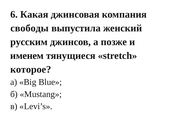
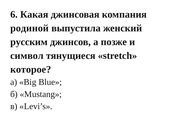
свободы: свободы -> родиной (30, 28)
именем: именем -> символ (27, 56)
